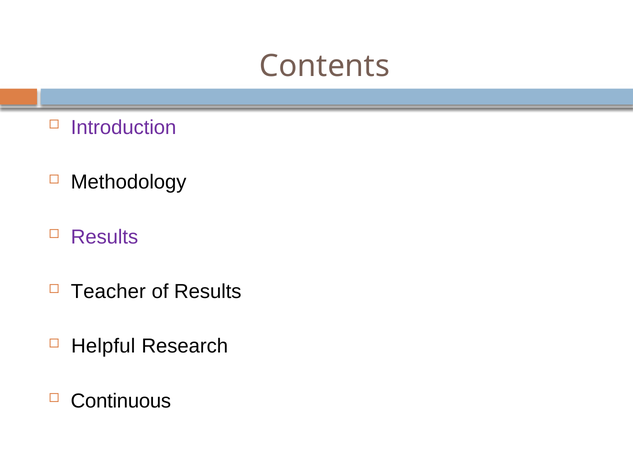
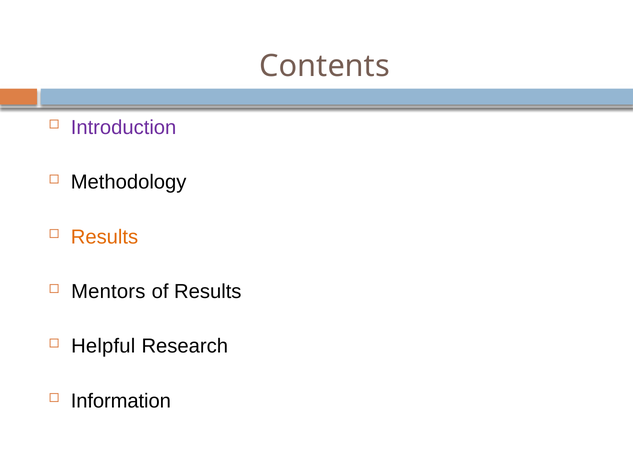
Results colour: purple -> orange (104, 237)
Teacher: Teacher -> Mentors (108, 291)
Continuous: Continuous -> Information (121, 401)
